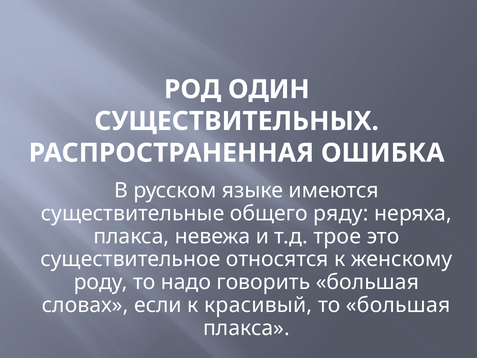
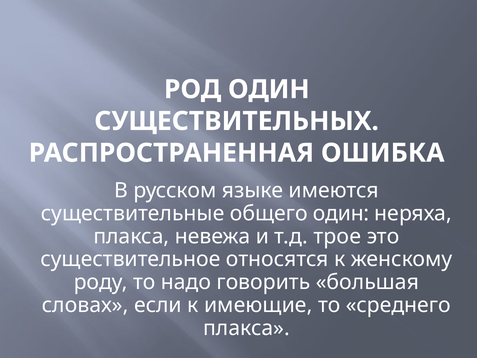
общего ряду: ряду -> один (341, 213)
красивый: красивый -> имеющие (258, 305)
то большая: большая -> среднего (398, 305)
